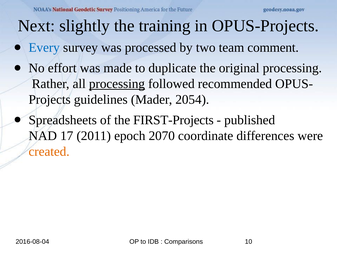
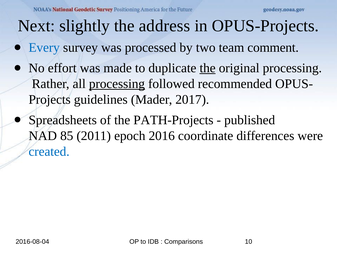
training: training -> address (165, 26)
the underline: none -> present (208, 68)
2054: 2054 -> 2017 (192, 99)
FIRST-Projects: FIRST-Projects -> PATH-Projects (173, 120)
17: 17 -> 85 (67, 136)
2070: 2070 -> 2016 (162, 136)
created colour: orange -> blue (49, 151)
